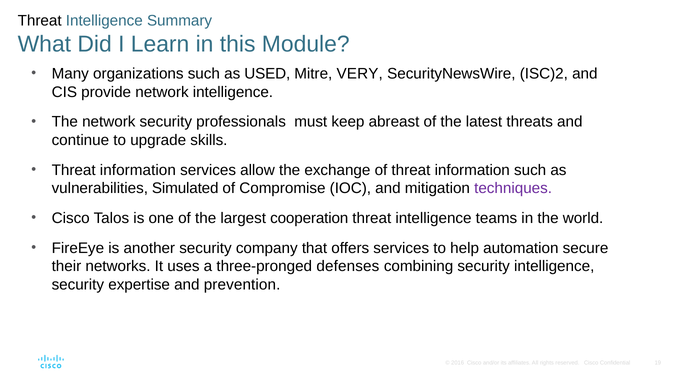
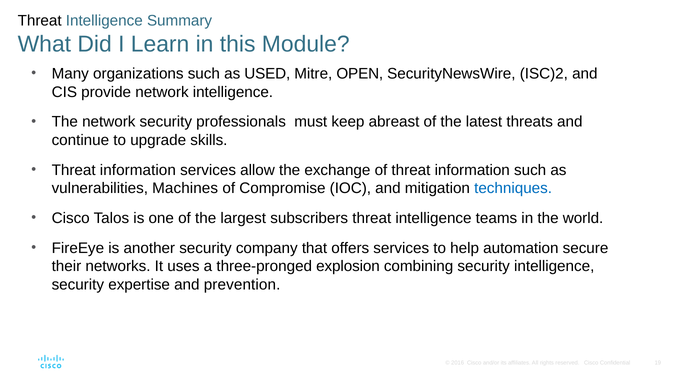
VERY: VERY -> OPEN (360, 74)
Simulated: Simulated -> Machines (185, 188)
techniques colour: purple -> blue (513, 188)
cooperation: cooperation -> subscribers (309, 218)
defenses: defenses -> explosion (348, 266)
